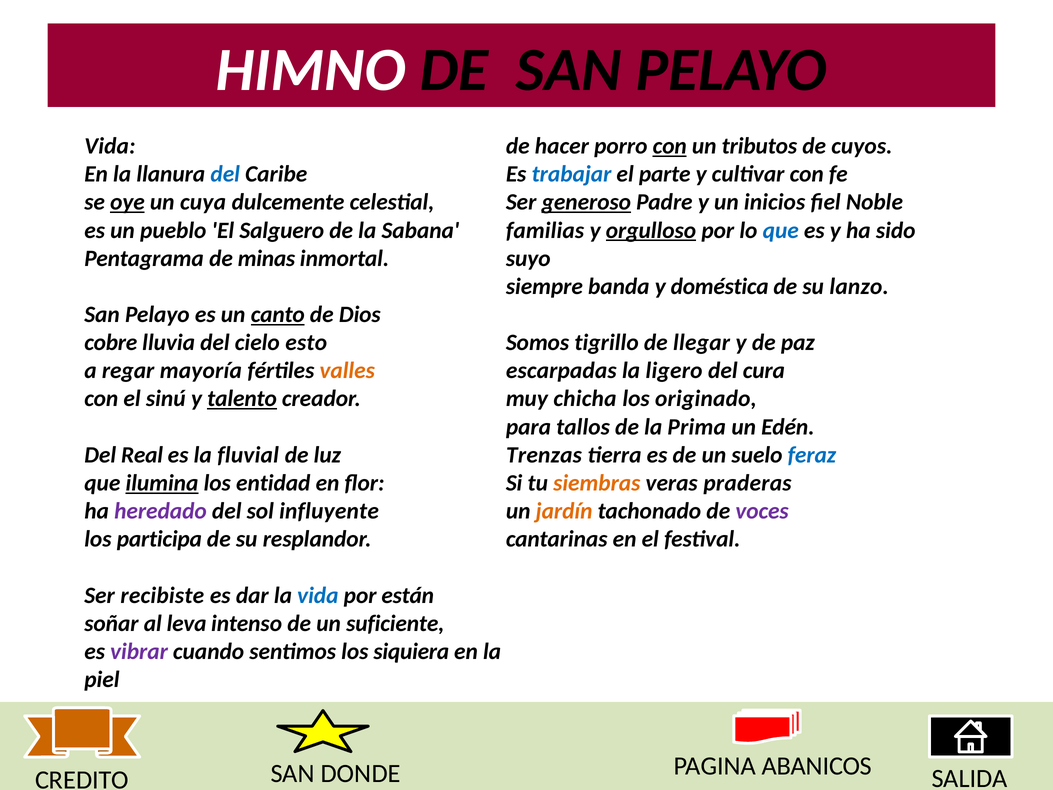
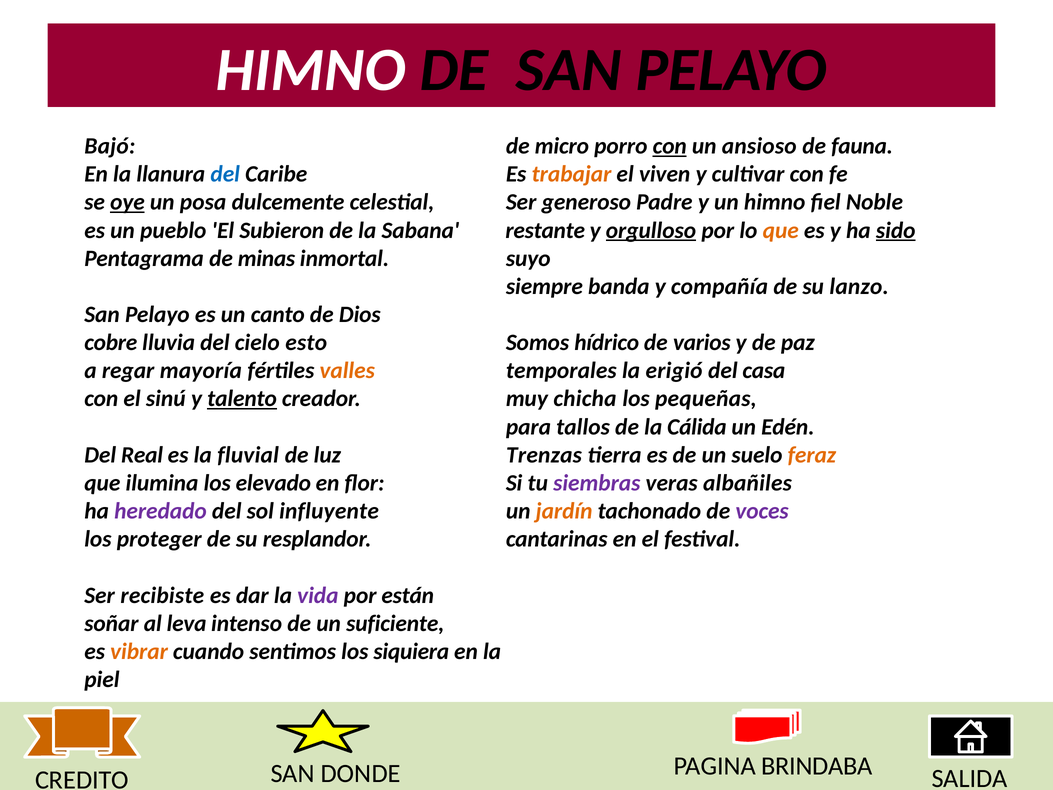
Vida: Vida -> Bajó (110, 146)
hacer: hacer -> micro (562, 146)
tributos: tributos -> ansioso (759, 146)
cuyos: cuyos -> fauna (862, 146)
trabajar colour: blue -> orange (572, 174)
parte: parte -> viven (665, 174)
cuya: cuya -> posa (203, 202)
generoso underline: present -> none (586, 202)
un inicios: inicios -> himno (775, 202)
Salguero: Salguero -> Subieron (282, 230)
familias: familias -> restante (545, 230)
que colour: blue -> orange (781, 230)
sido underline: none -> present (896, 230)
doméstica: doméstica -> compañía (719, 286)
canto underline: present -> none (278, 314)
tigrillo: tigrillo -> hídrico (607, 343)
llegar: llegar -> varios (702, 343)
escarpadas: escarpadas -> temporales (561, 371)
ligero: ligero -> erigió (674, 371)
cura: cura -> casa (764, 371)
originado: originado -> pequeñas (706, 399)
Prima: Prima -> Cálida (697, 427)
feraz colour: blue -> orange (812, 455)
ilumina underline: present -> none (162, 483)
entidad: entidad -> elevado (273, 483)
siembras colour: orange -> purple (597, 483)
praderas: praderas -> albañiles (747, 483)
participa: participa -> proteger (159, 539)
vida colour: blue -> purple (318, 595)
vibrar colour: purple -> orange (139, 651)
ABANICOS: ABANICOS -> BRINDABA (817, 766)
